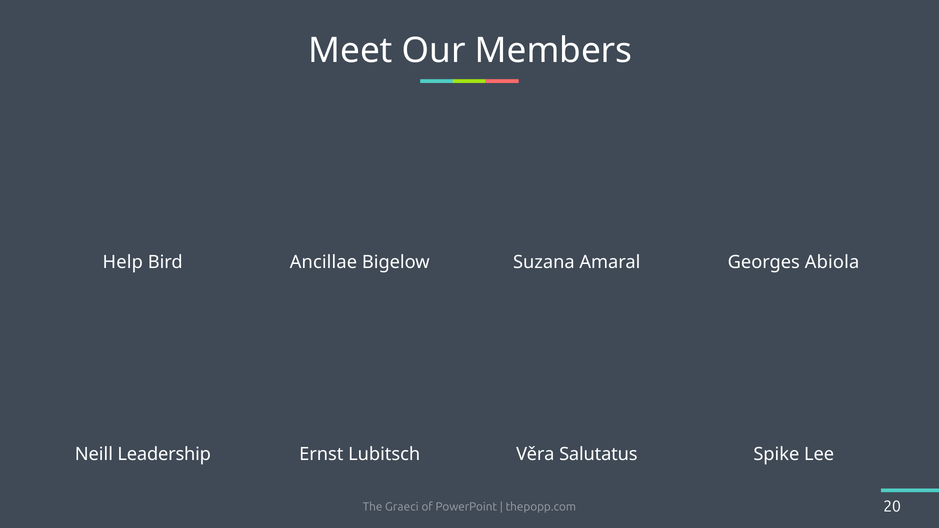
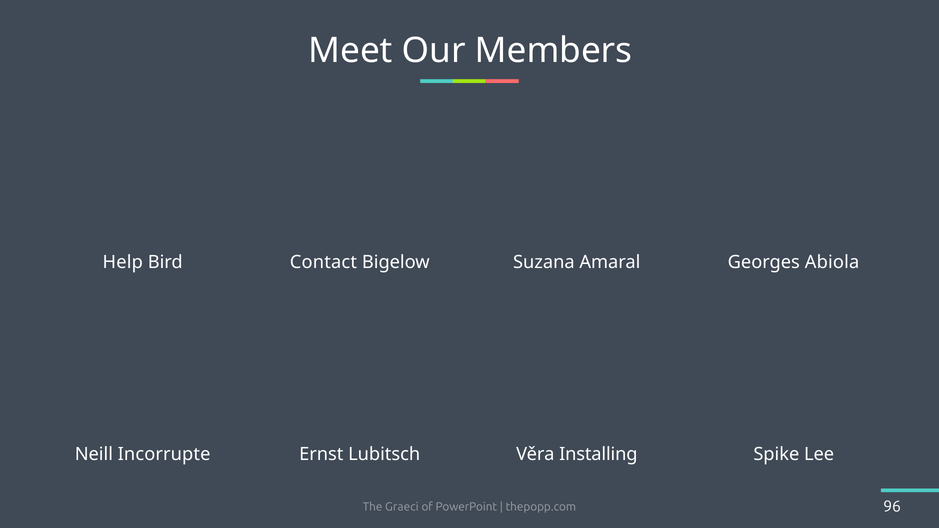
Ancillae: Ancillae -> Contact (323, 262)
Leadership: Leadership -> Incorrupte (164, 454)
Salutatus: Salutatus -> Installing (598, 454)
20: 20 -> 96 (892, 507)
